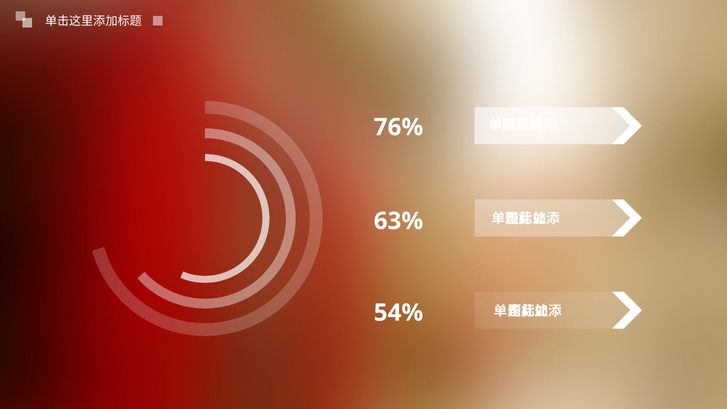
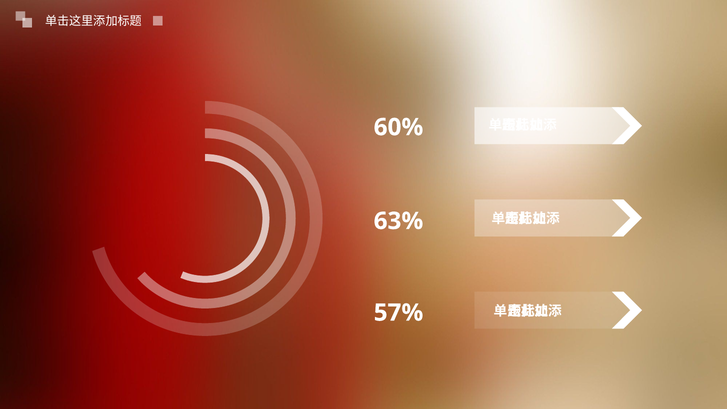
76%: 76% -> 60% (398, 127)
54%: 54% -> 57% (398, 313)
